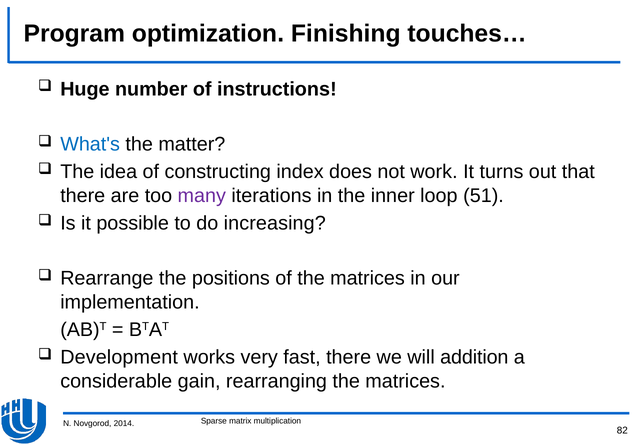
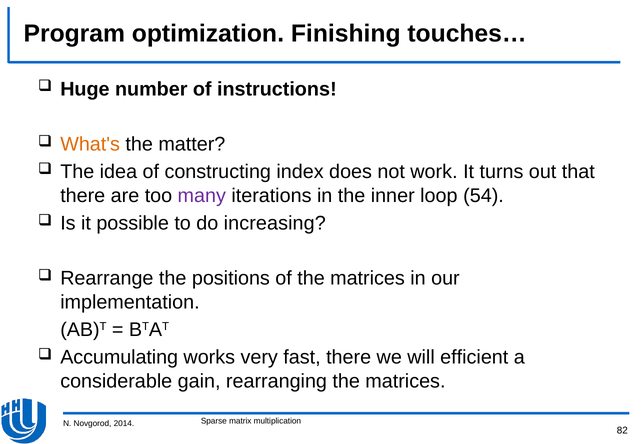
What's colour: blue -> orange (90, 144)
51: 51 -> 54 (484, 196)
Development: Development -> Accumulating (119, 358)
addition: addition -> efficient (474, 358)
